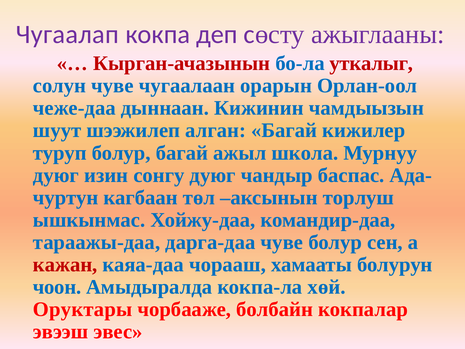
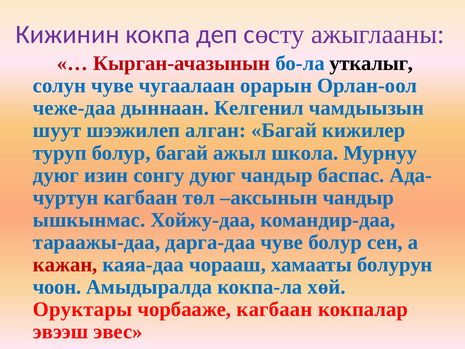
Чугаалап: Чугаалап -> Кижинин (68, 34)
уткалыг colour: red -> black (371, 63)
Кижинин: Кижинин -> Келгенил (259, 108)
аксынын торлуш: торлуш -> чандыр (358, 197)
чорбааже болбайн: болбайн -> кагбаан (275, 309)
